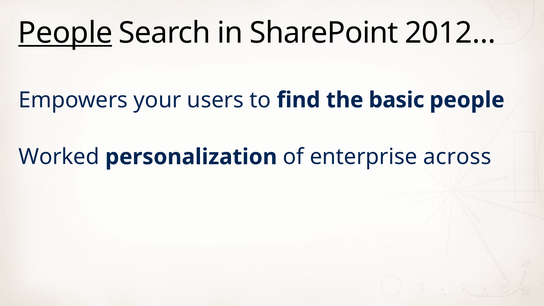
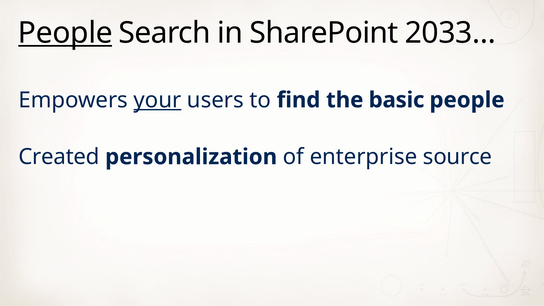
2012…: 2012… -> 2033… (450, 33)
your underline: none -> present (157, 100)
Worked: Worked -> Created (59, 157)
across: across -> source (457, 157)
